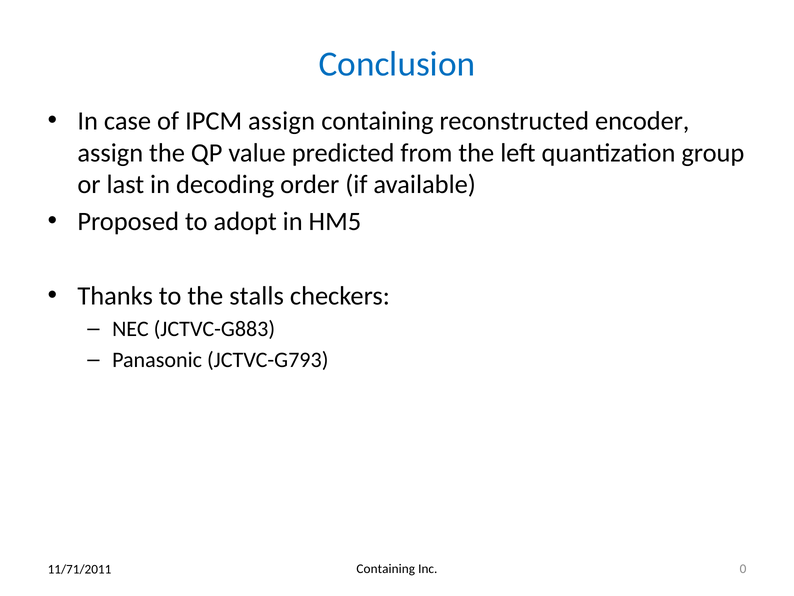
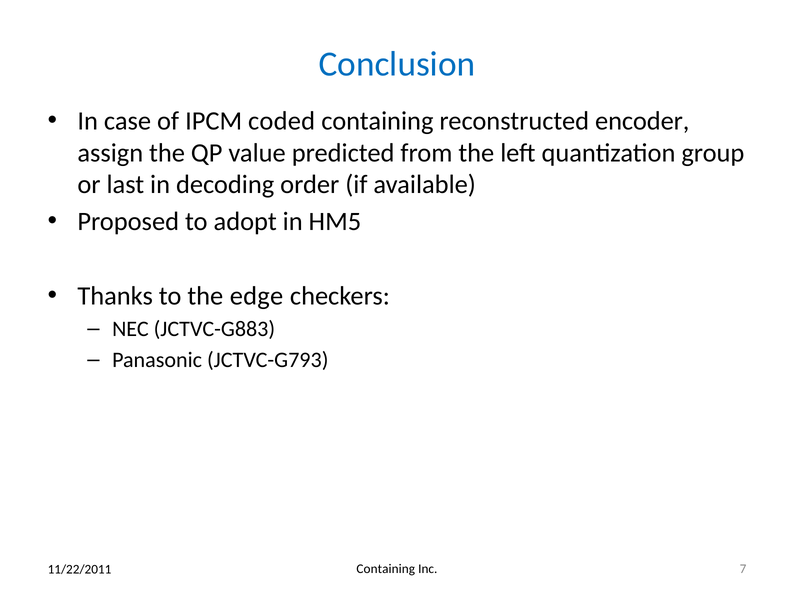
IPCM assign: assign -> coded (282, 121)
stalls: stalls -> edge (256, 296)
0: 0 -> 7 (743, 569)
11/71/2011: 11/71/2011 -> 11/22/2011 (80, 569)
